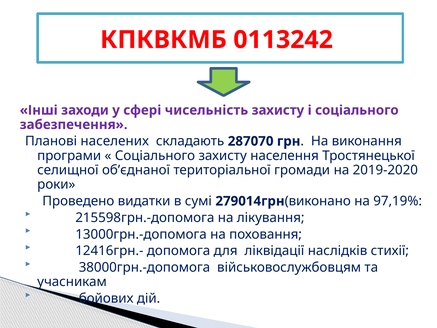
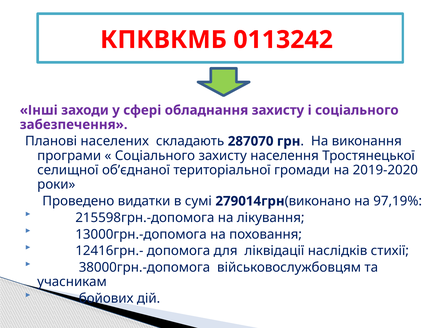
чисельність: чисельність -> обладнання (206, 110)
